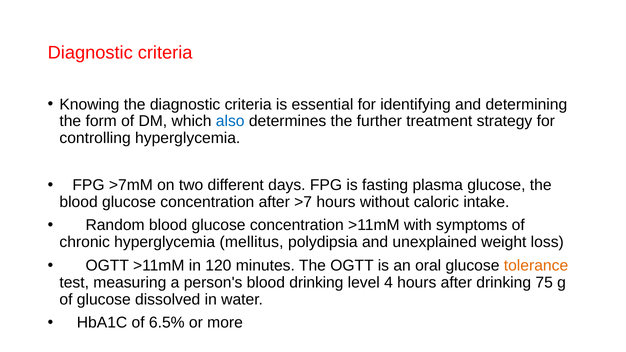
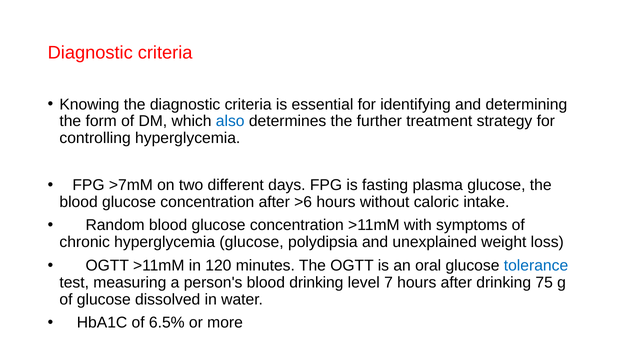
>7: >7 -> >6 (303, 202)
hyperglycemia mellitus: mellitus -> glucose (252, 242)
tolerance colour: orange -> blue (536, 266)
4: 4 -> 7 (389, 283)
